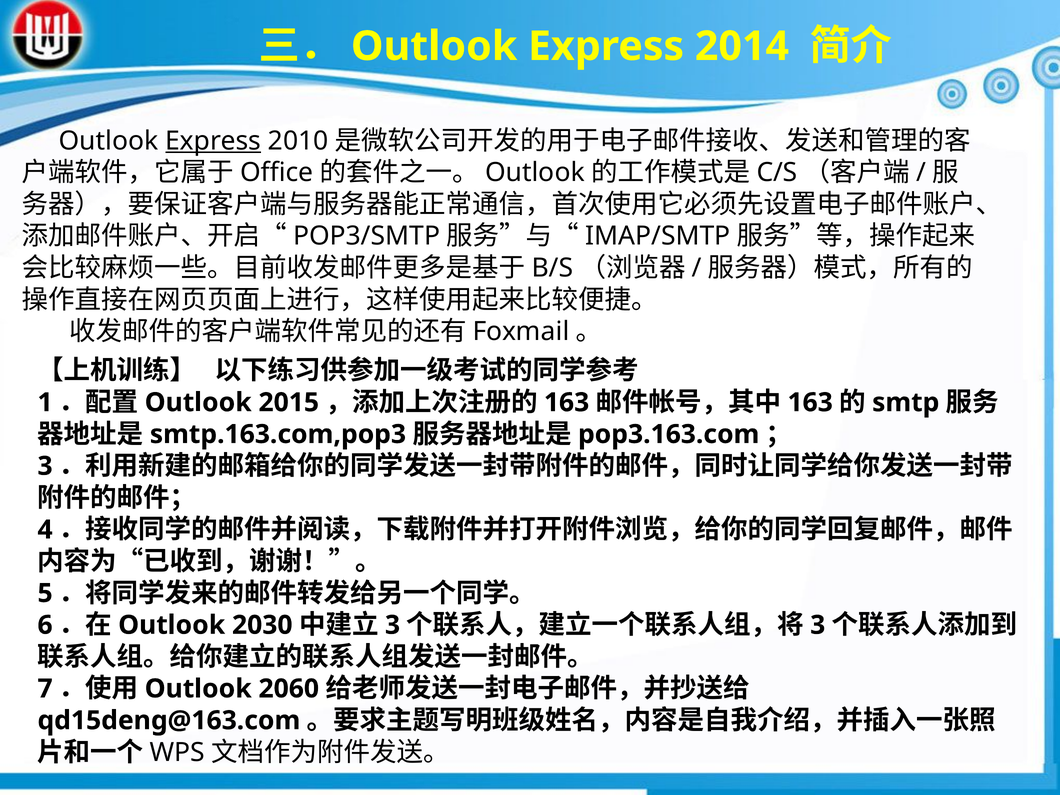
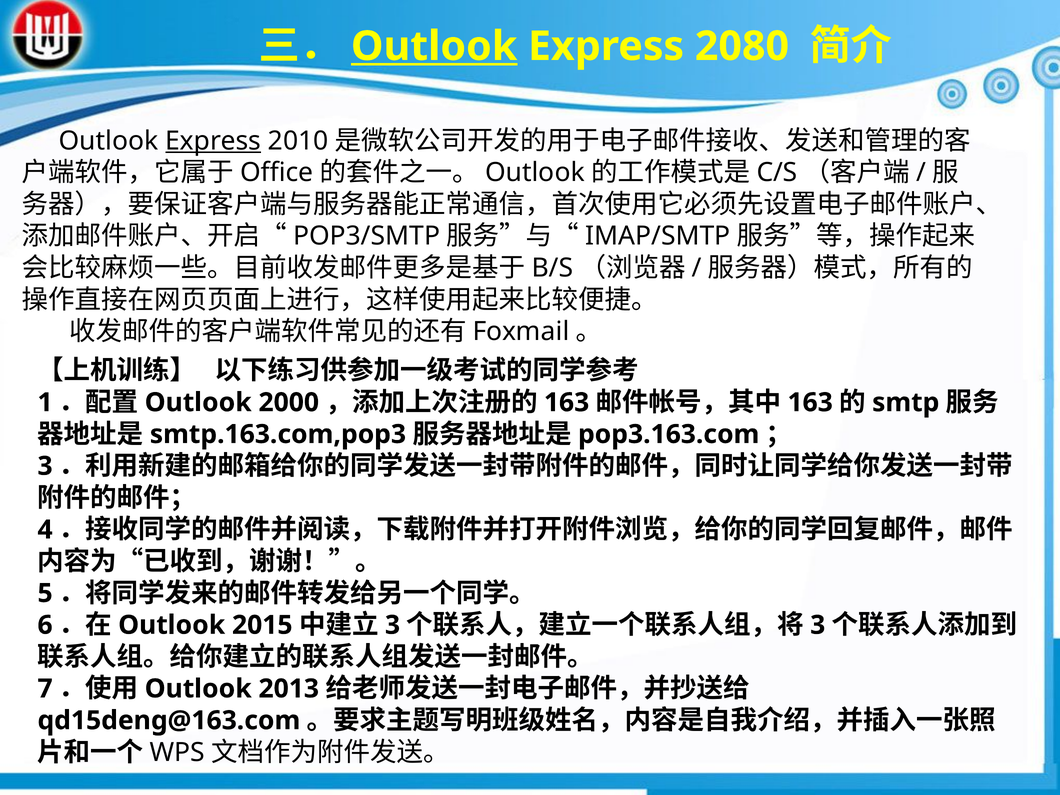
Outlook underline: none -> present (434, 46)
2014: 2014 -> 2080 (742, 46)
2015: 2015 -> 2000 (289, 402)
2030: 2030 -> 2015 (262, 625)
2060: 2060 -> 2013 (289, 689)
